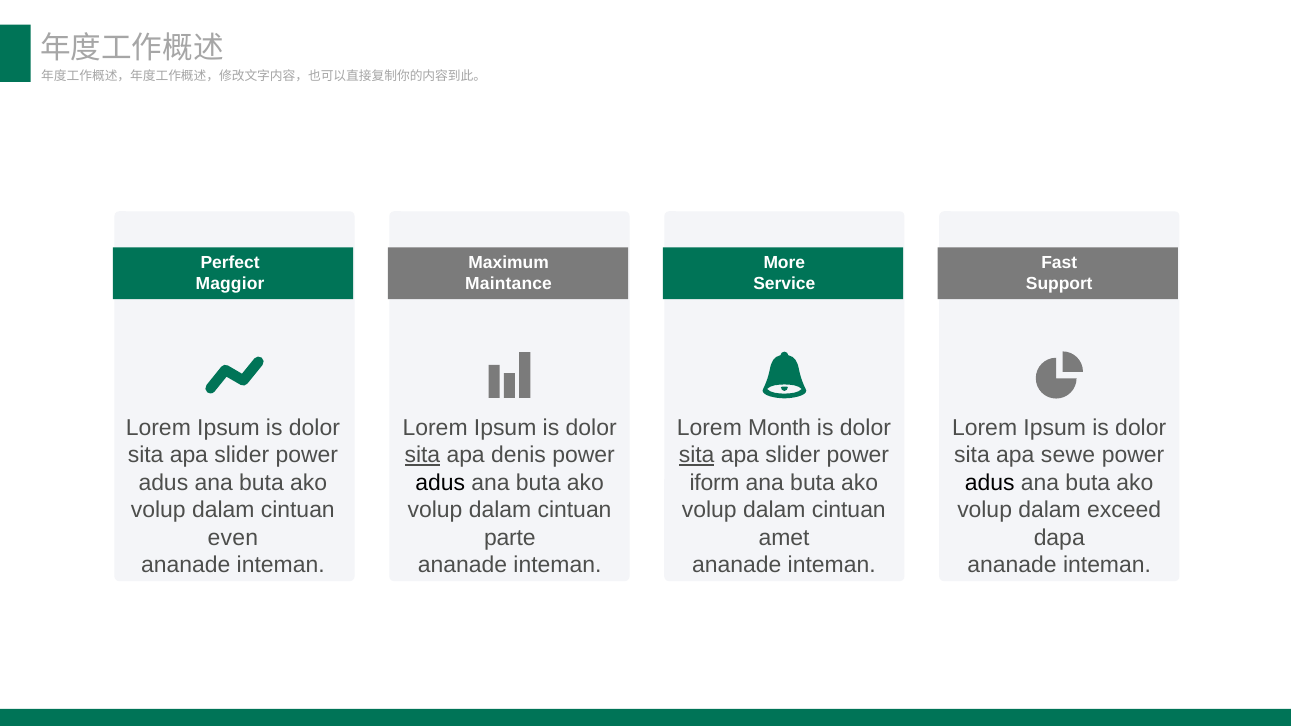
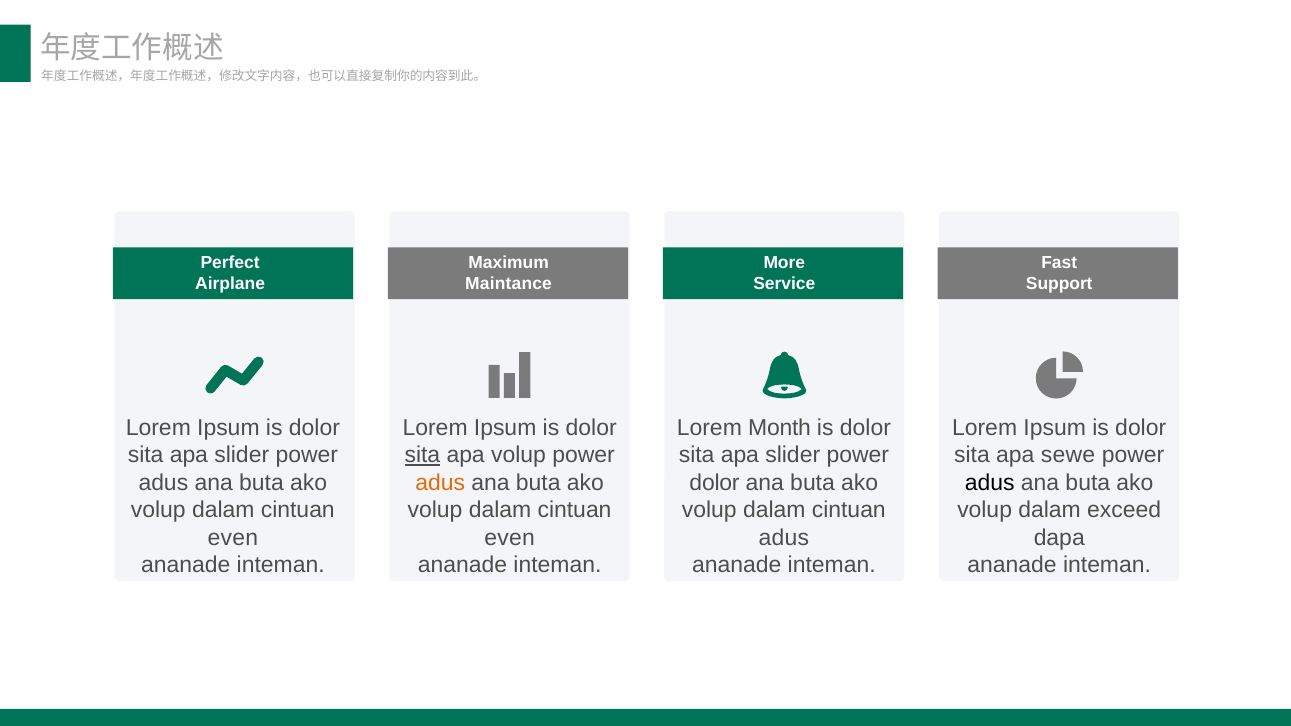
Maggior: Maggior -> Airplane (230, 284)
apa denis: denis -> volup (519, 455)
sita underline: present -> none (697, 455)
adus colour: black -> orange (440, 483)
iform: iform -> dolor (715, 483)
parte: parte -> even (510, 538)
amet: amet -> adus (784, 538)
